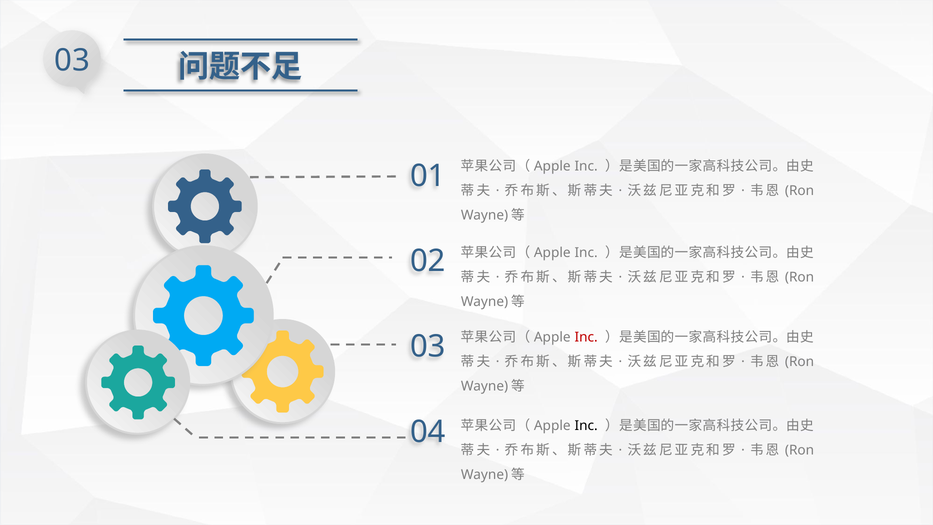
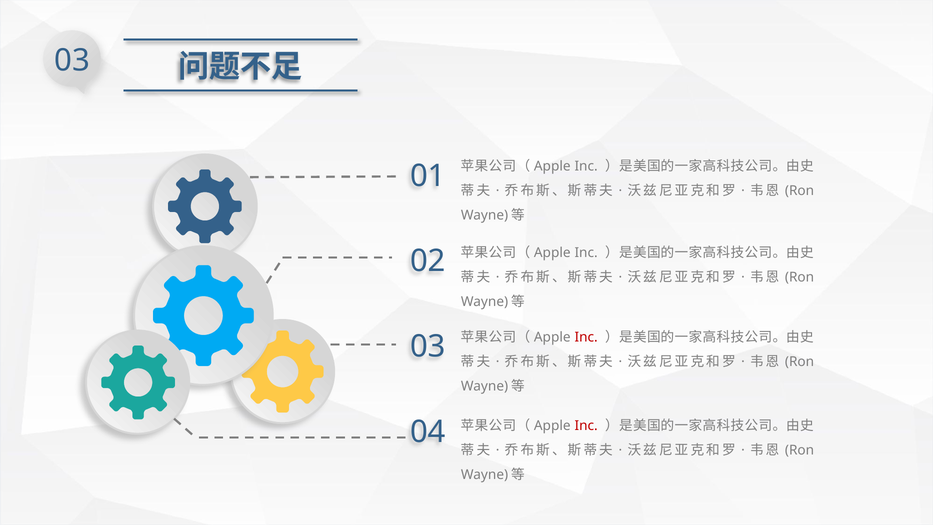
Inc colour: black -> red (586, 426)
